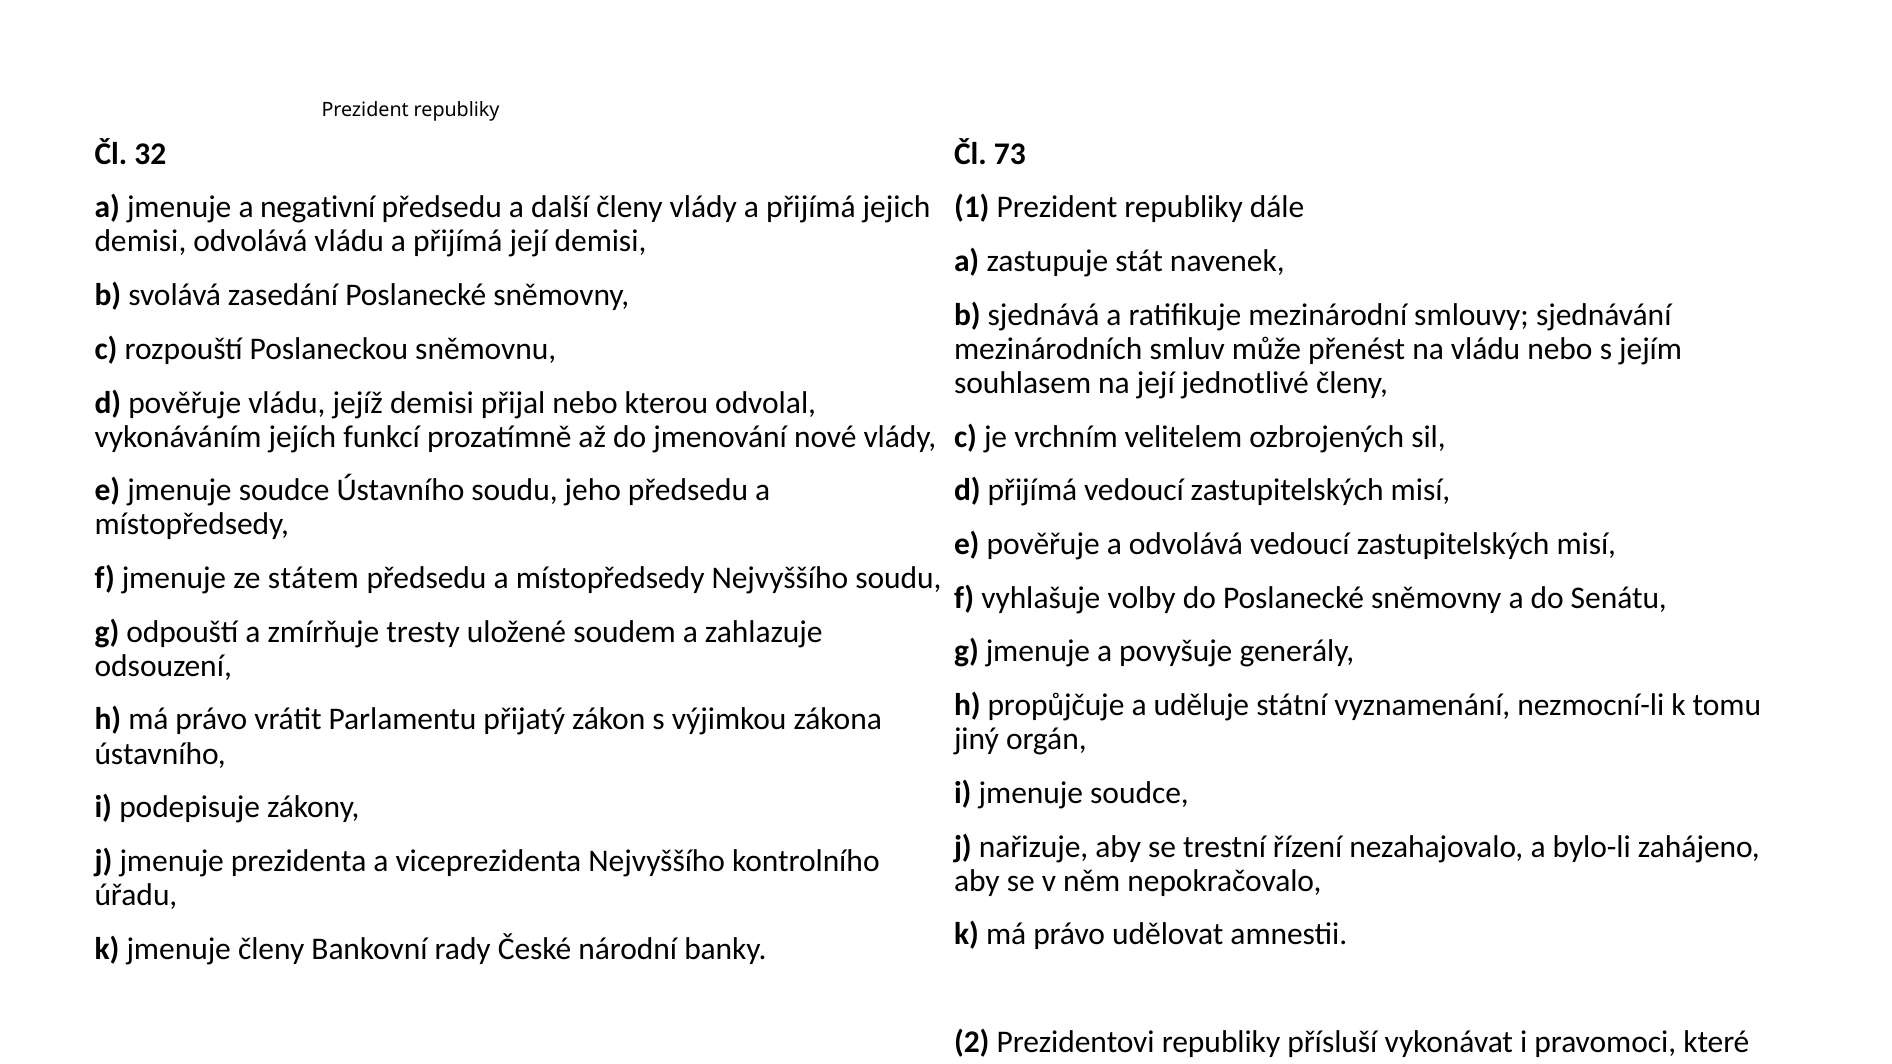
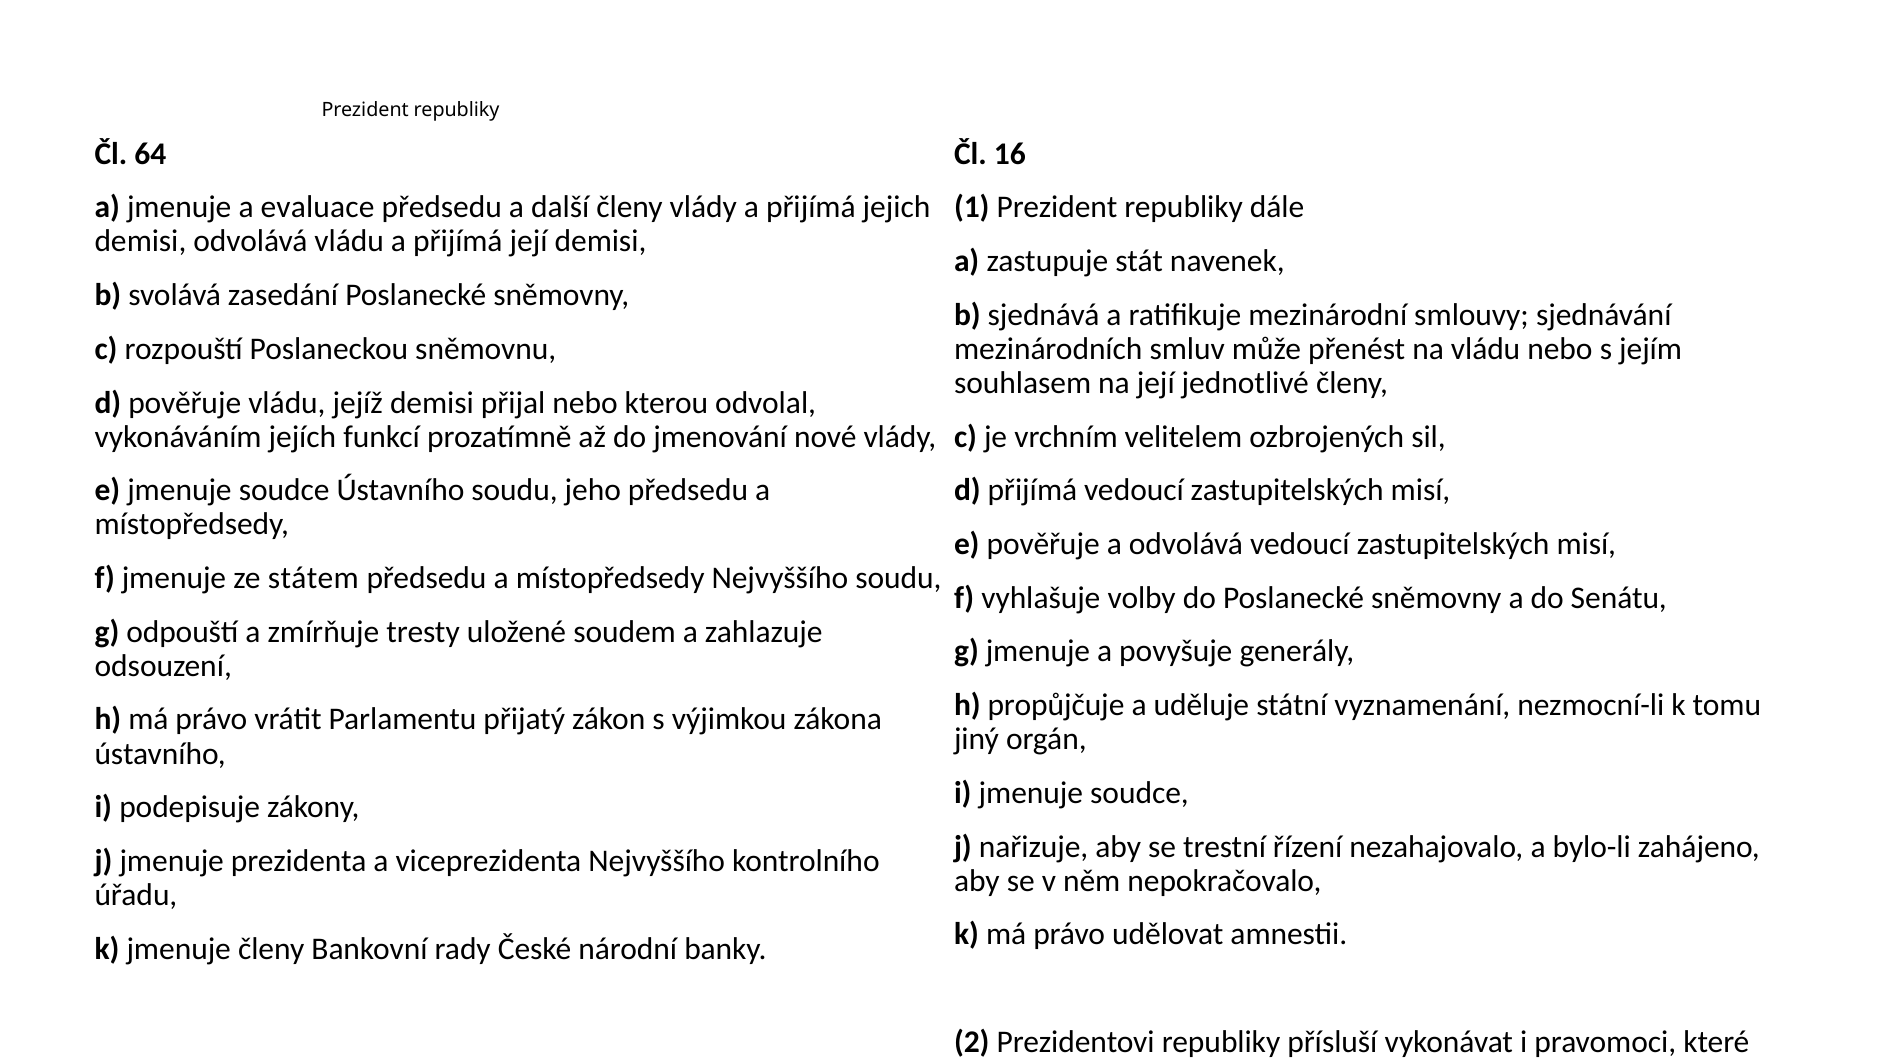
32: 32 -> 64 (150, 154)
73: 73 -> 16 (1010, 154)
negativní: negativní -> evaluace (318, 207)
